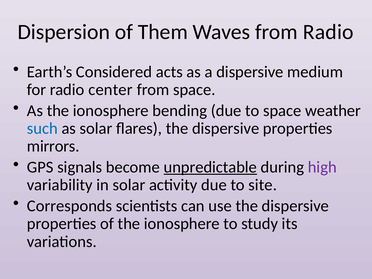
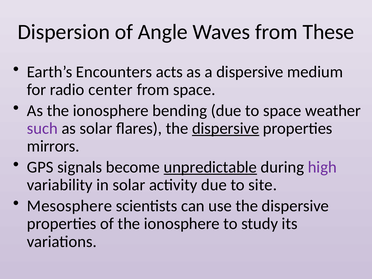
Them: Them -> Angle (163, 32)
from Radio: Radio -> These (328, 32)
Considered: Considered -> Encounters (114, 72)
such colour: blue -> purple (42, 128)
dispersive underline: none -> present (226, 128)
Corresponds: Corresponds -> Mesosphere (69, 206)
